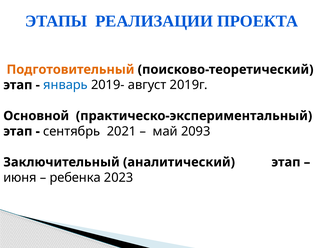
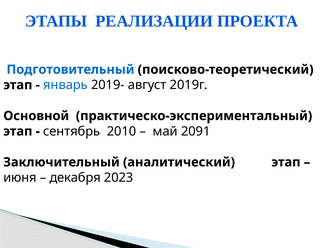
Подготовительный colour: orange -> blue (70, 70)
2021: 2021 -> 2010 (122, 131)
2093: 2093 -> 2091 (196, 131)
ребенка: ребенка -> декабря (75, 178)
